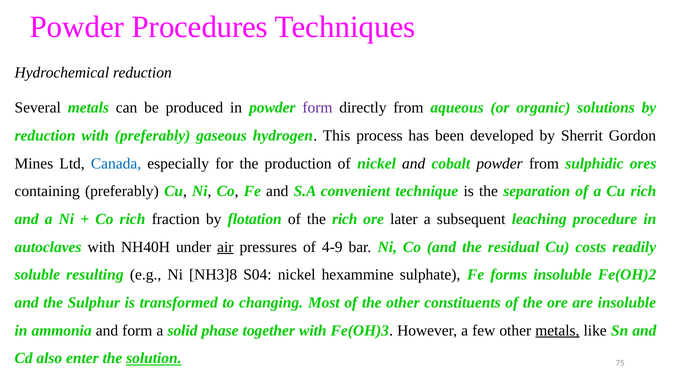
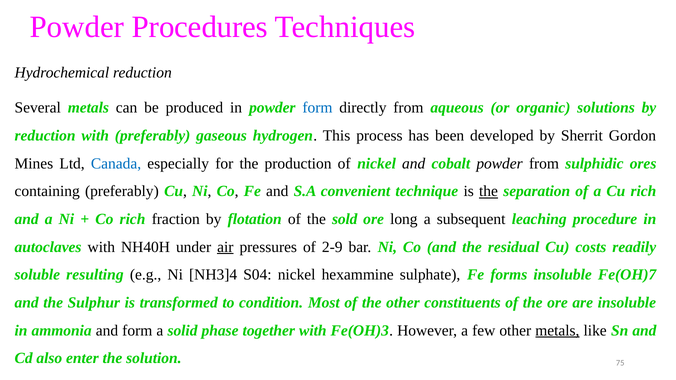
form colour: purple -> blue (317, 108)
the underline: none -> present (489, 191)
the rich: rich -> sold (345, 219)
later: later -> long (404, 219)
4-9: 4-9 -> 2-9 (332, 247)
NH3]8: NH3]8 -> NH3]4 (213, 275)
Fe(OH)2: Fe(OH)2 -> Fe(OH)7 (627, 275)
changing: changing -> condition (271, 303)
solution underline: present -> none (154, 359)
